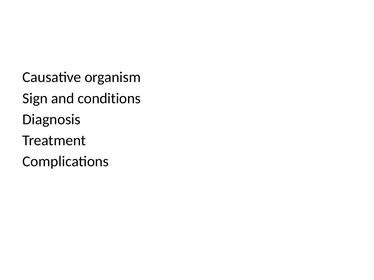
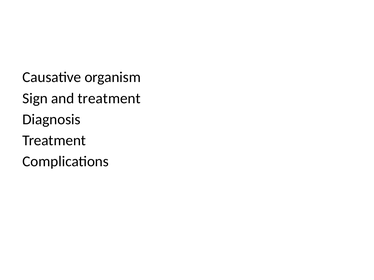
and conditions: conditions -> treatment (109, 99)
